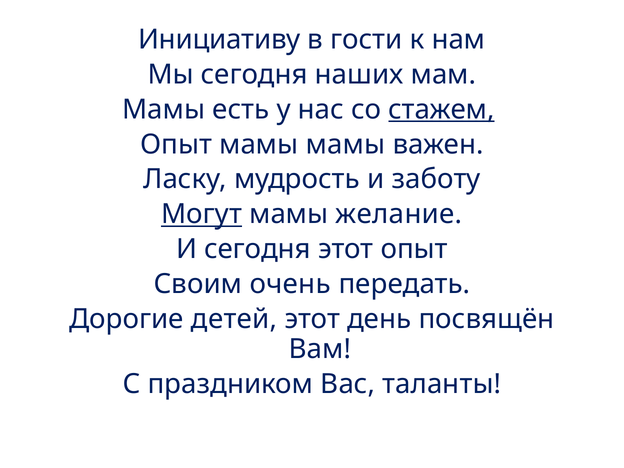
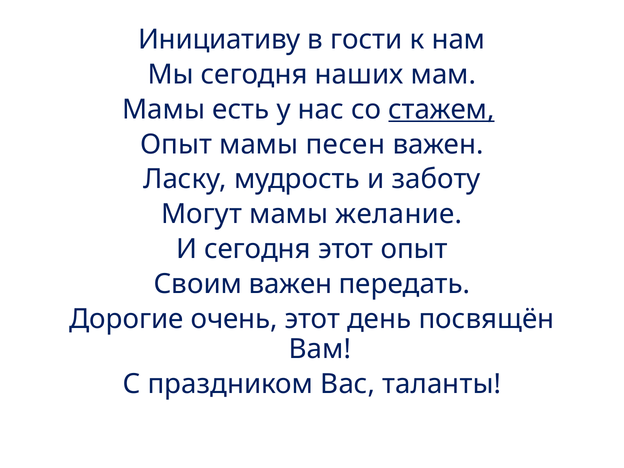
мамы мамы: мамы -> песен (345, 144)
Могут underline: present -> none (202, 214)
Своим очень: очень -> важен (291, 284)
детей: детей -> очень (234, 319)
